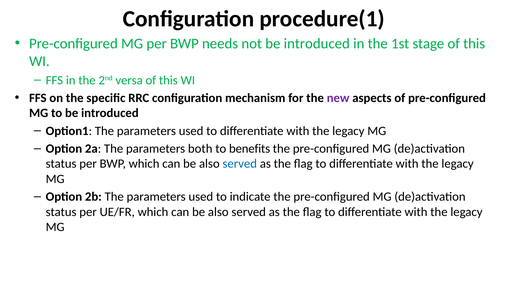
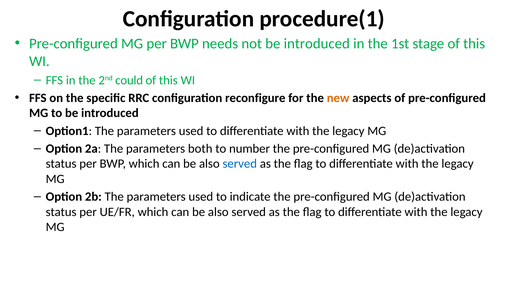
versa: versa -> could (129, 80)
mechanism: mechanism -> reconfigure (255, 98)
new colour: purple -> orange (338, 98)
benefits: benefits -> number (250, 149)
